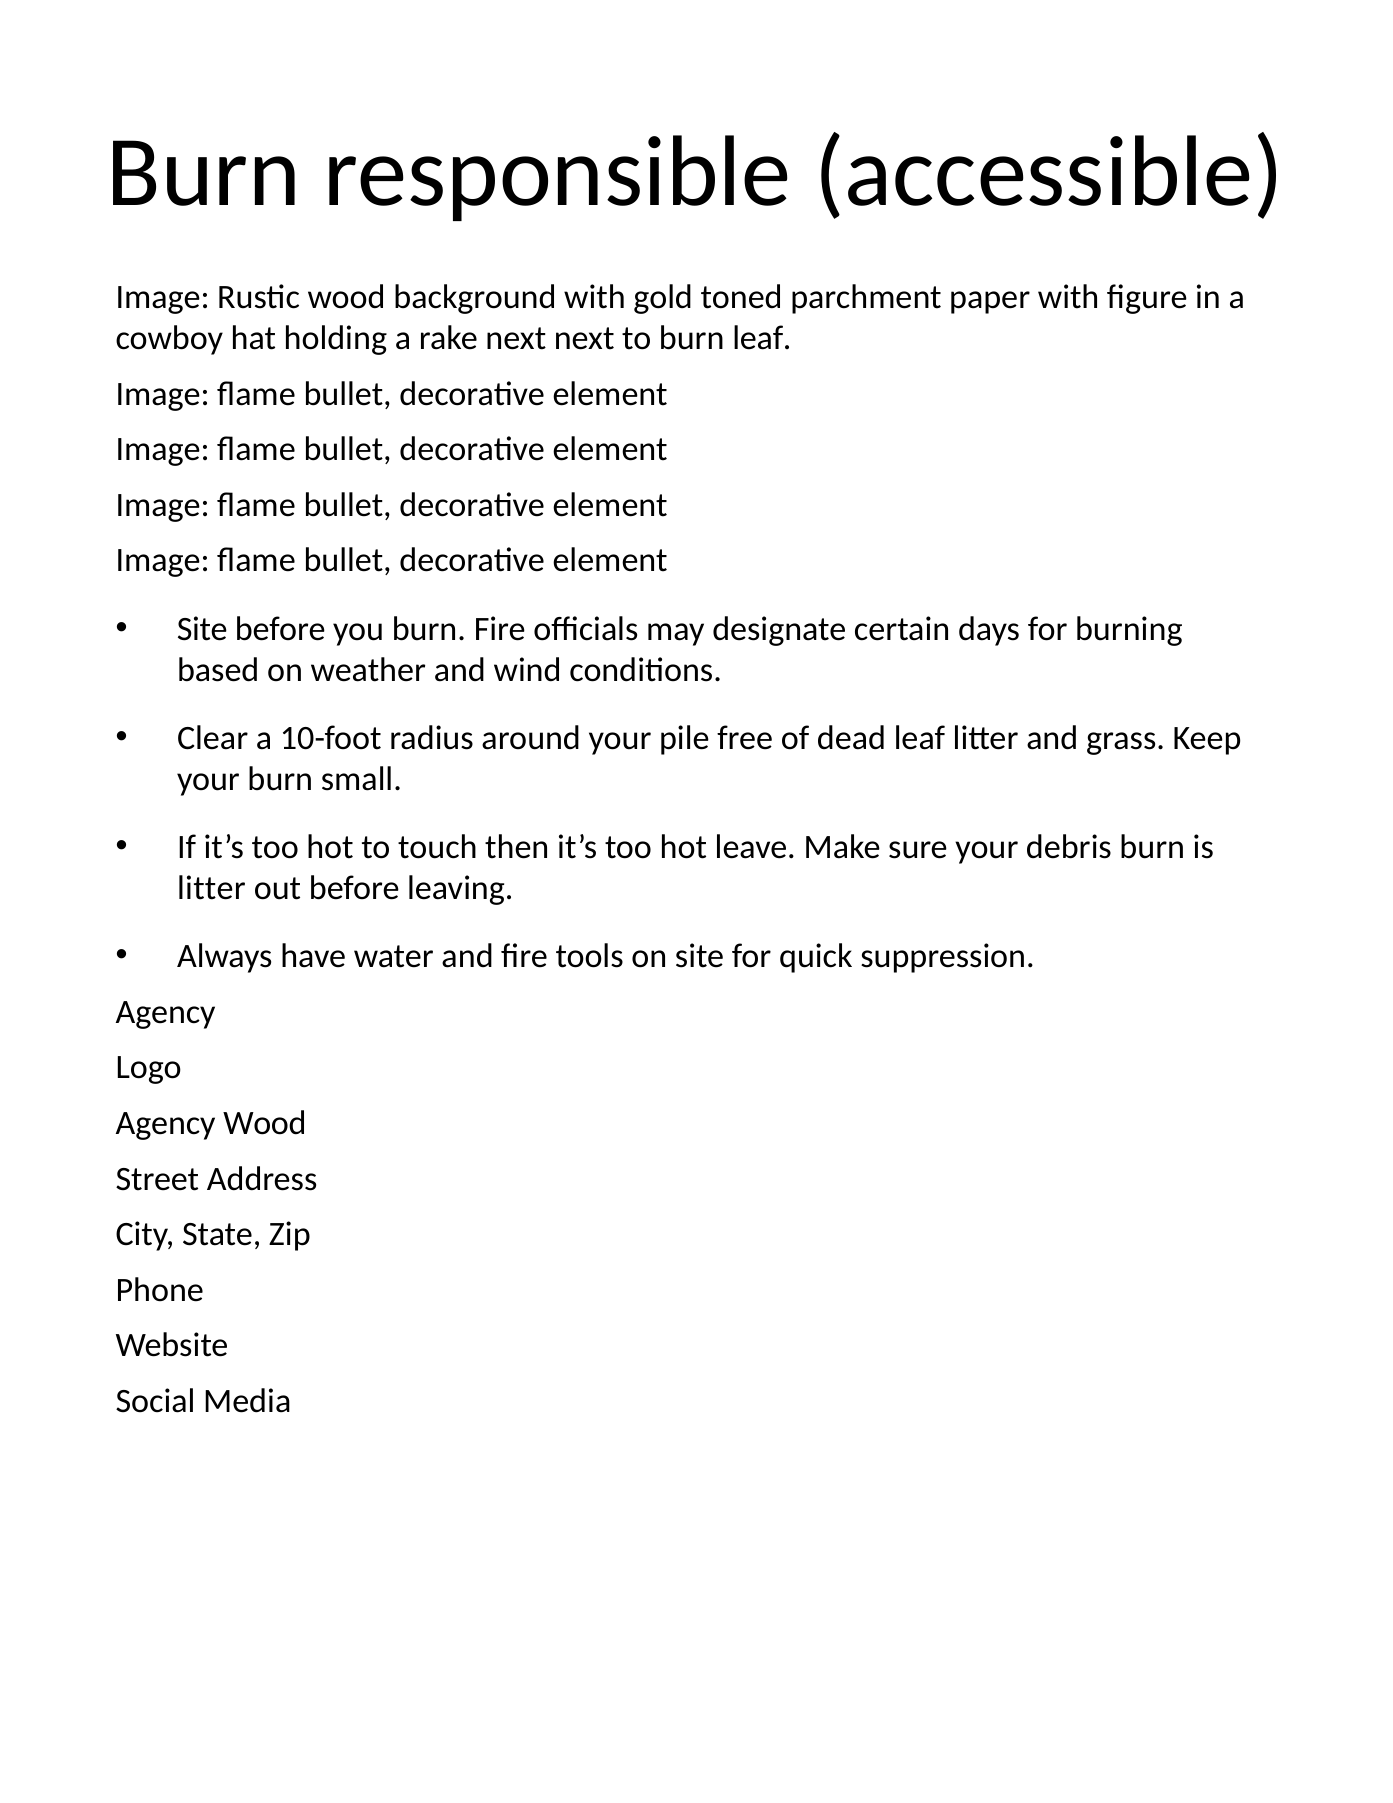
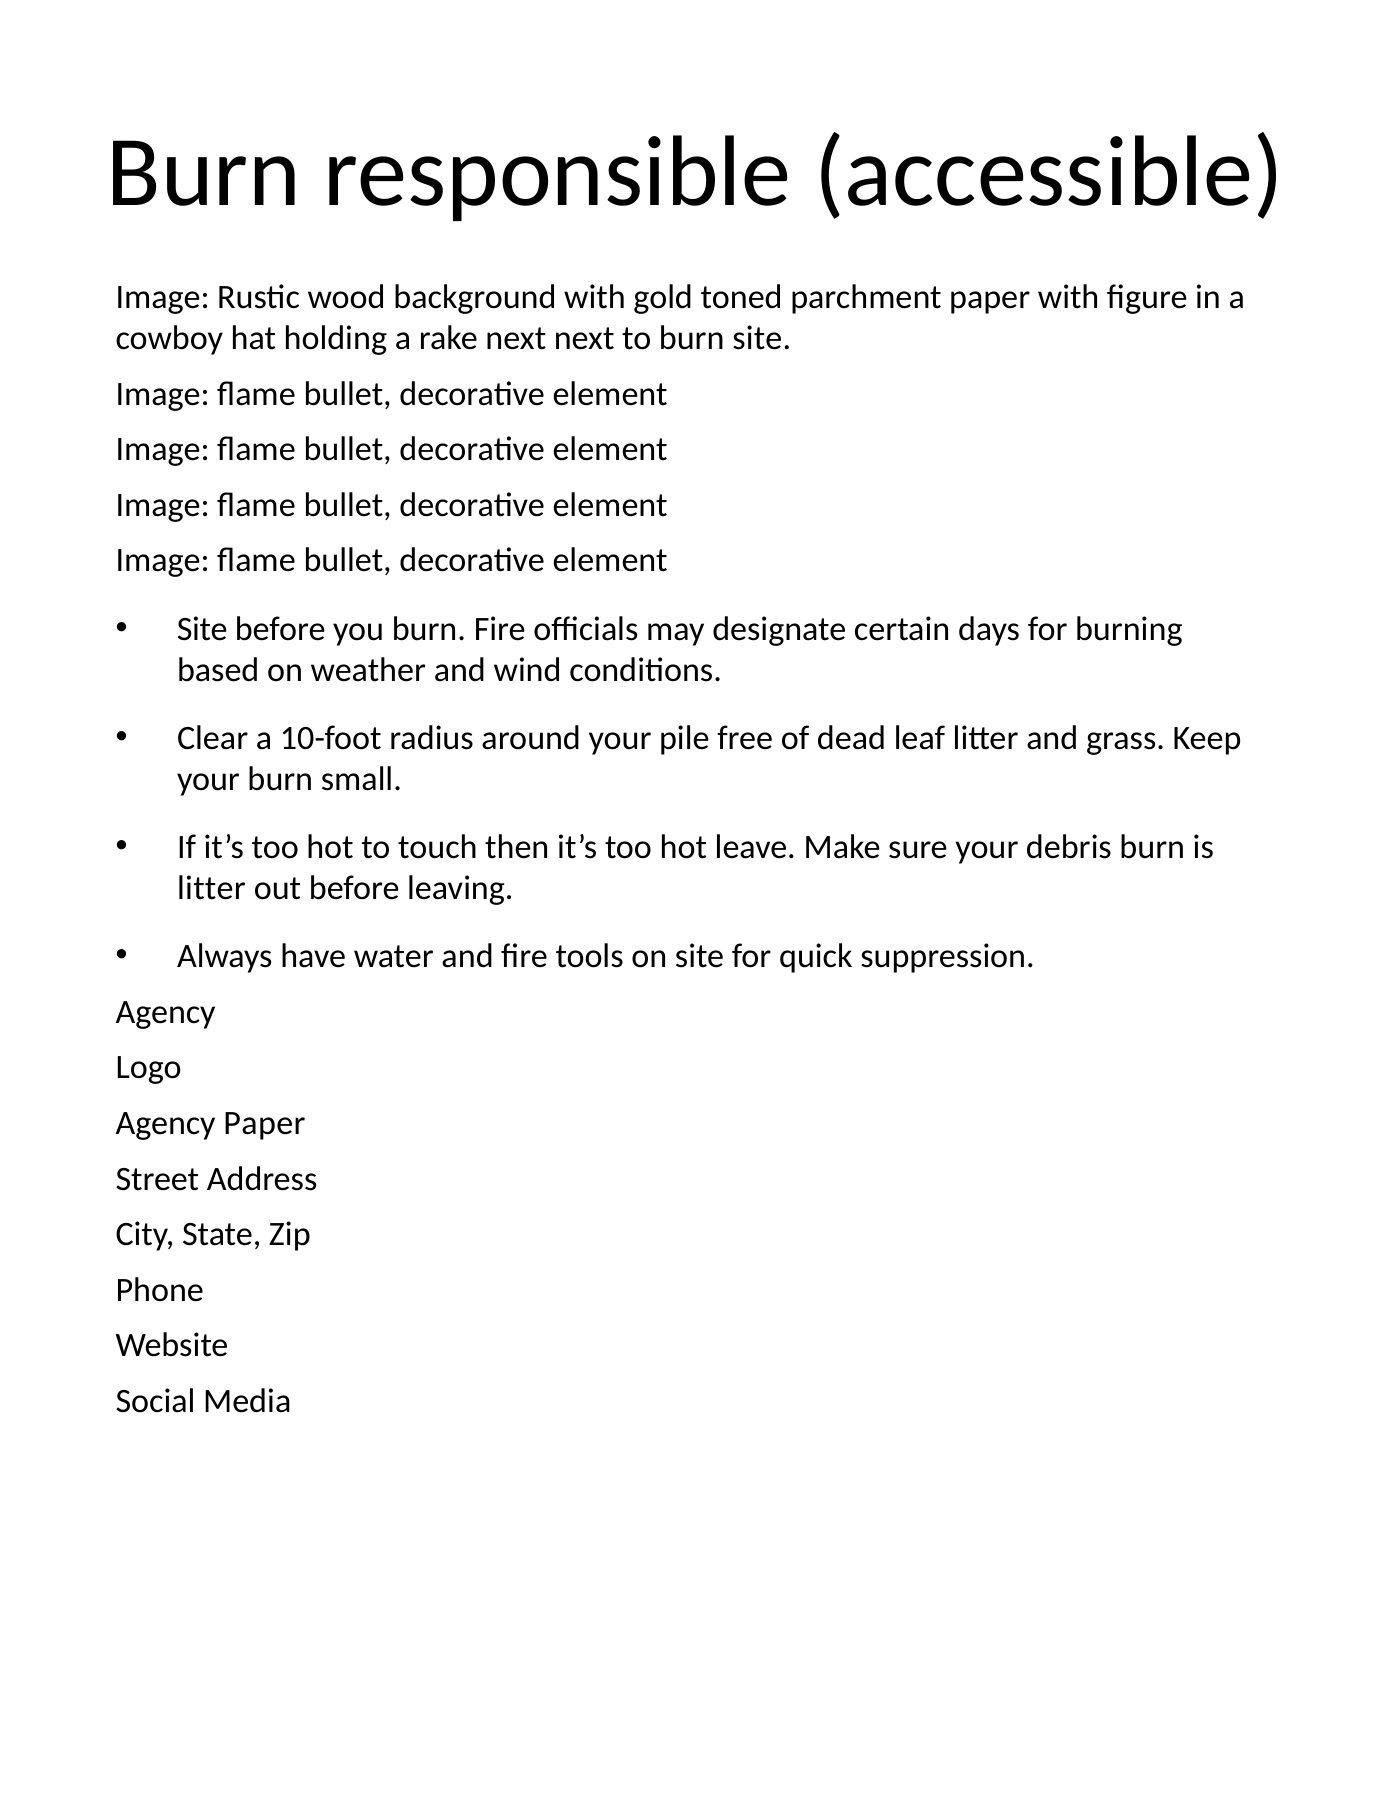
burn leaf: leaf -> site (762, 338)
Agency Wood: Wood -> Paper (265, 1123)
